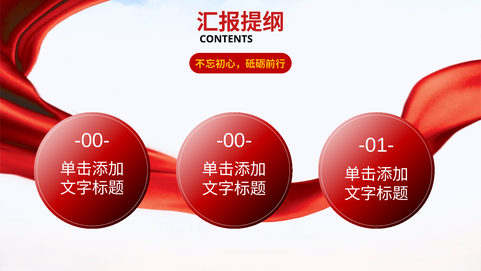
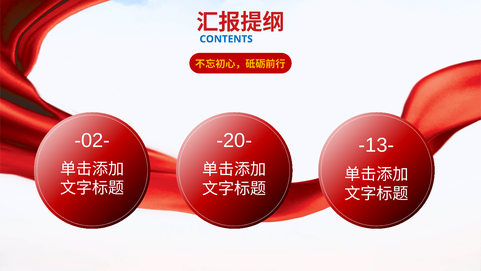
CONTENTS colour: black -> blue (226, 39)
-00-: -00- -> -02- (92, 140)
-00-: -00- -> -20- (234, 140)
-01-: -01- -> -13- (376, 145)
